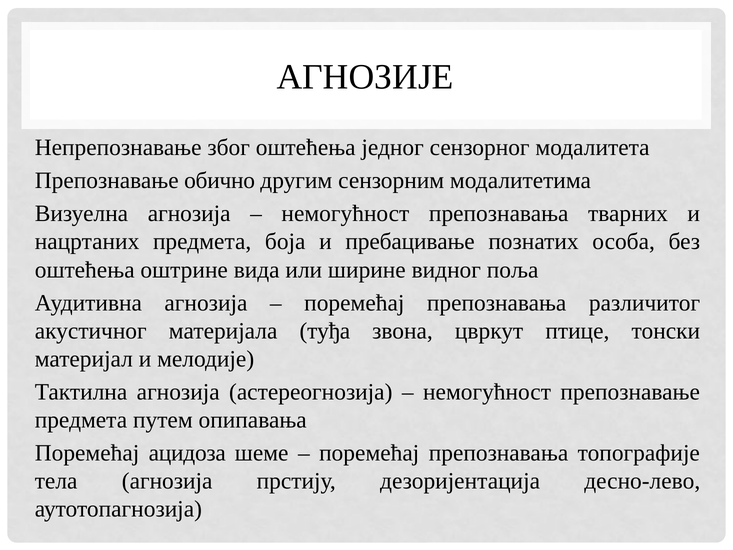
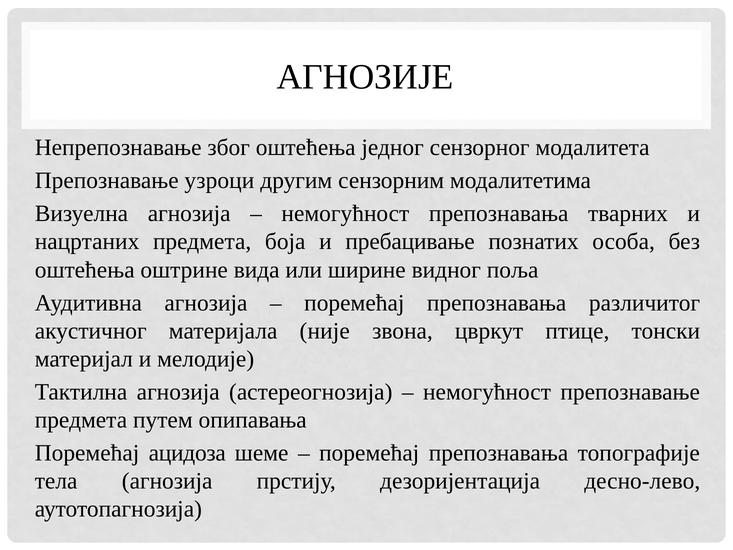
обично: обично -> узроци (219, 181)
туђа: туђа -> није (325, 331)
